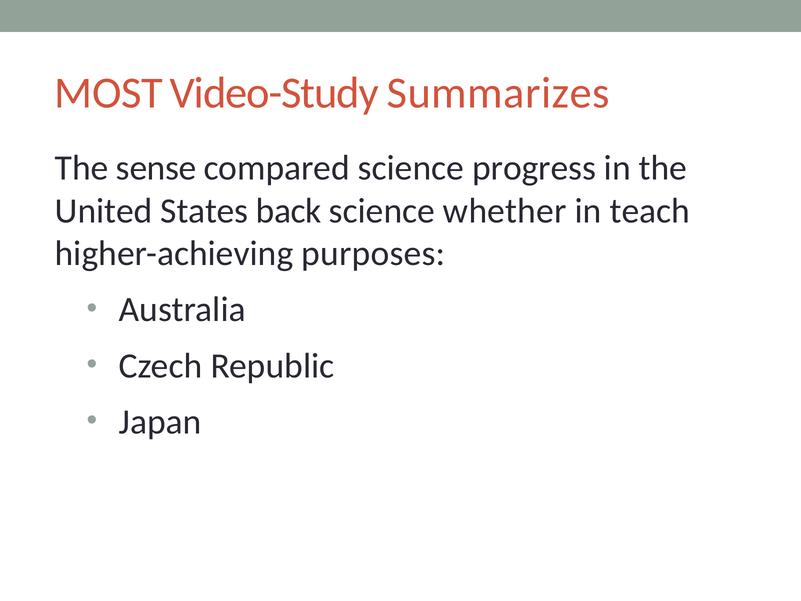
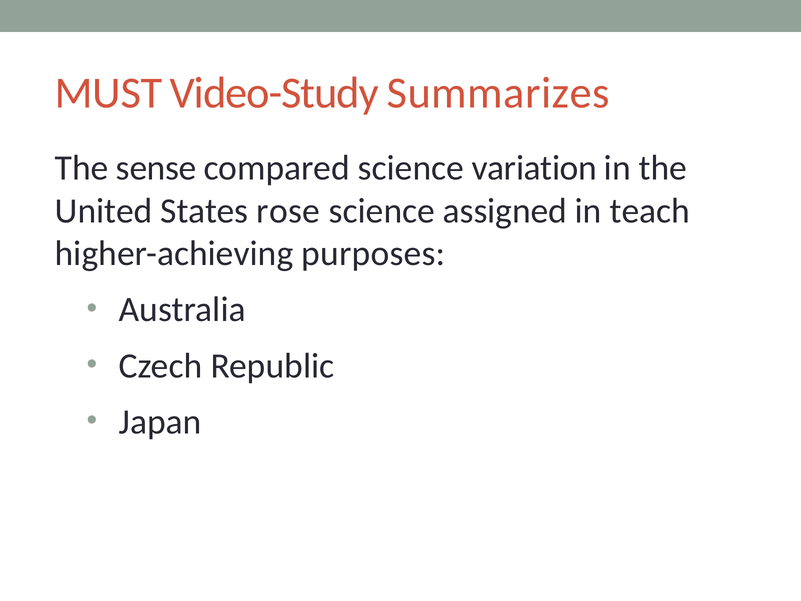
MOST: MOST -> MUST (109, 93)
progress: progress -> variation (534, 168)
back: back -> rose (288, 211)
whether: whether -> assigned (505, 211)
